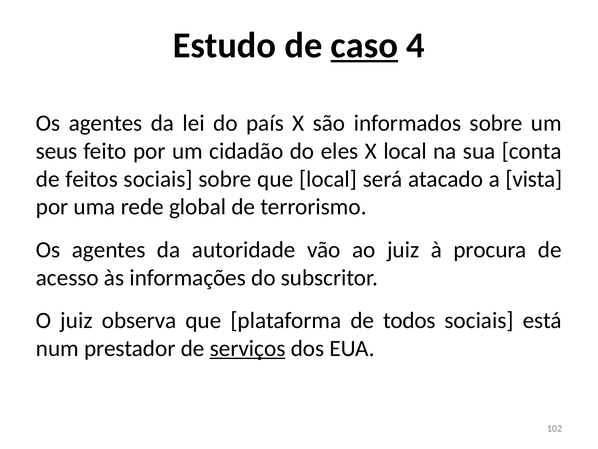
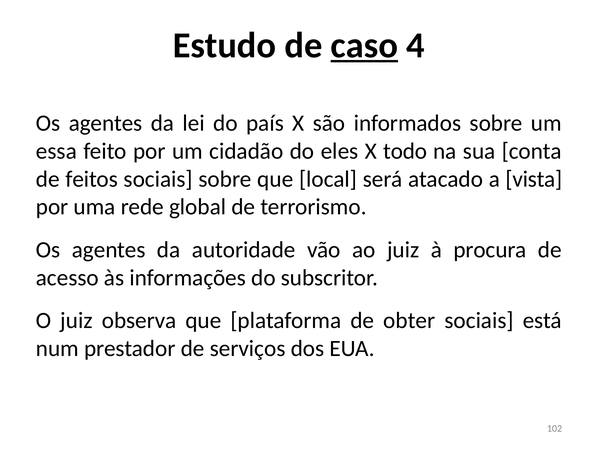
seus: seus -> essa (56, 151)
X local: local -> todo (405, 151)
todos: todos -> obter (409, 320)
serviços underline: present -> none (248, 348)
